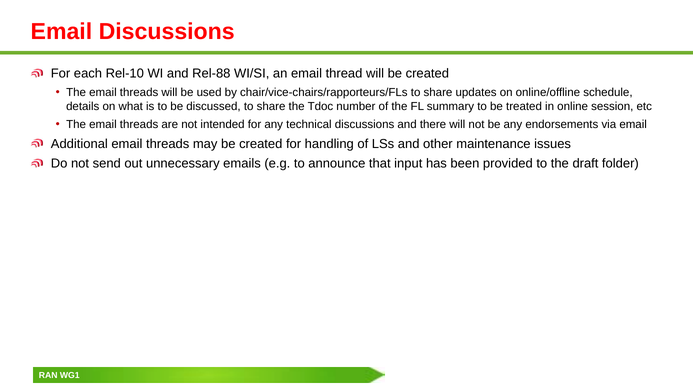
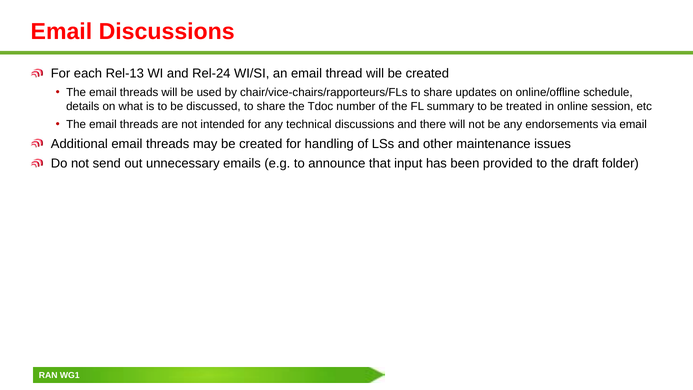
Rel-10: Rel-10 -> Rel-13 (125, 73)
Rel-88: Rel-88 -> Rel-24 (211, 73)
